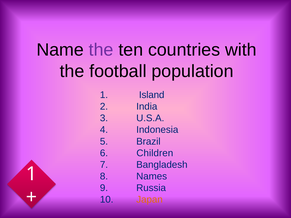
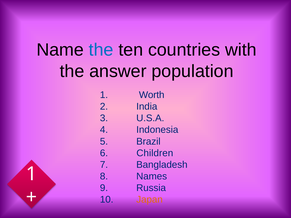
the colour: purple -> blue (101, 50)
football: football -> answer (118, 71)
Island: Island -> Worth (152, 95)
